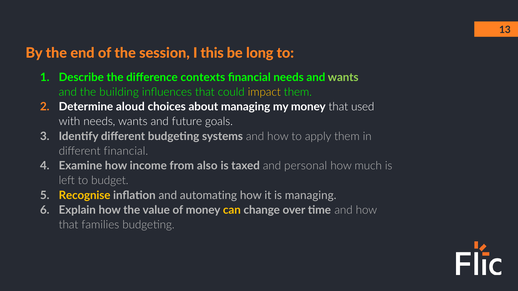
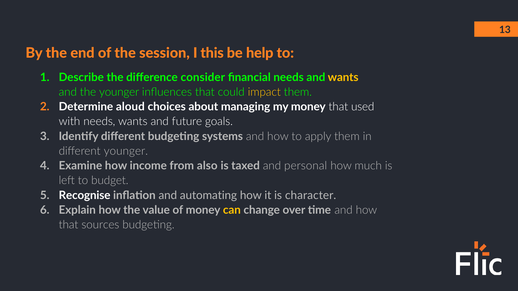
long: long -> help (260, 53)
contexts: contexts -> consider (203, 77)
wants colour: light green -> yellow (343, 77)
the building: building -> younger (119, 92)
different financial: financial -> younger (126, 151)
Recognise colour: yellow -> white (85, 195)
is managing: managing -> character (311, 195)
families: families -> sources (100, 225)
